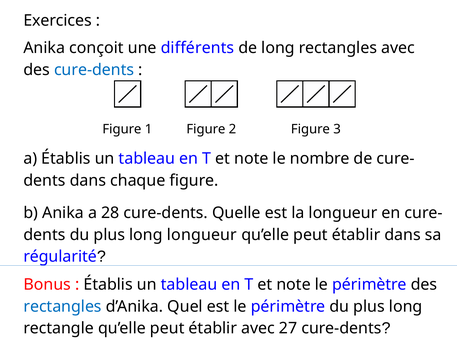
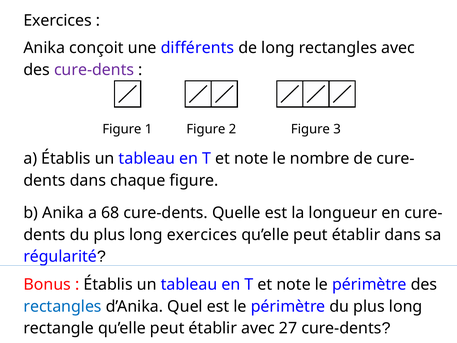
cure-dents colour: blue -> purple (94, 70)
28: 28 -> 68 (110, 213)
long longueur: longueur -> exercices (202, 235)
